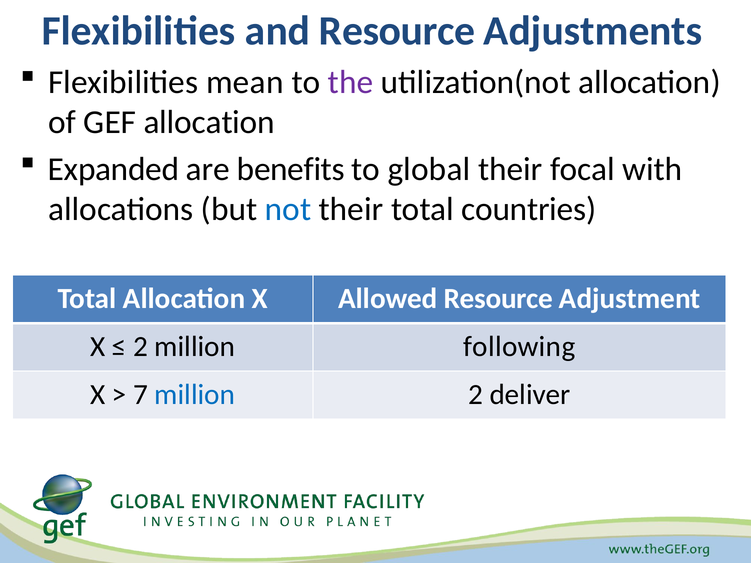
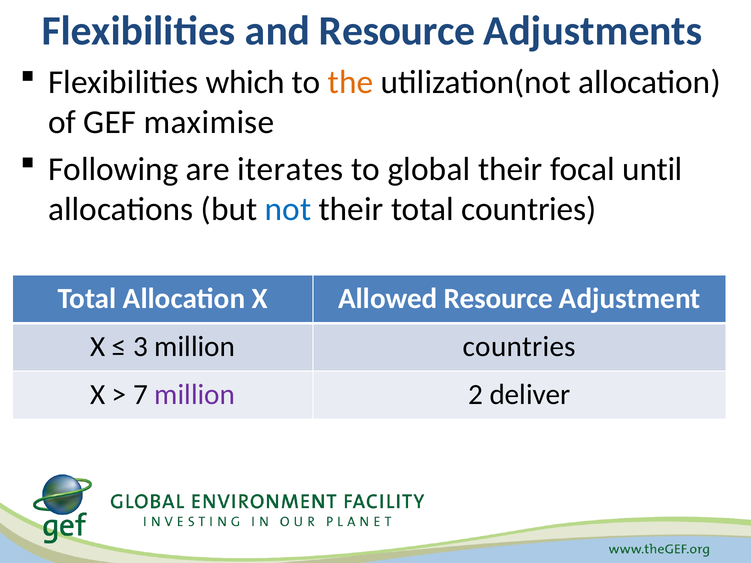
mean: mean -> which (245, 82)
the colour: purple -> orange (351, 82)
GEF allocation: allocation -> maximise (209, 123)
Expanded: Expanded -> Following (113, 169)
benefits: benefits -> iterates (290, 169)
with: with -> until (652, 169)
2: 2 -> 3 (140, 347)
million following: following -> countries (519, 347)
million colour: blue -> purple (195, 395)
